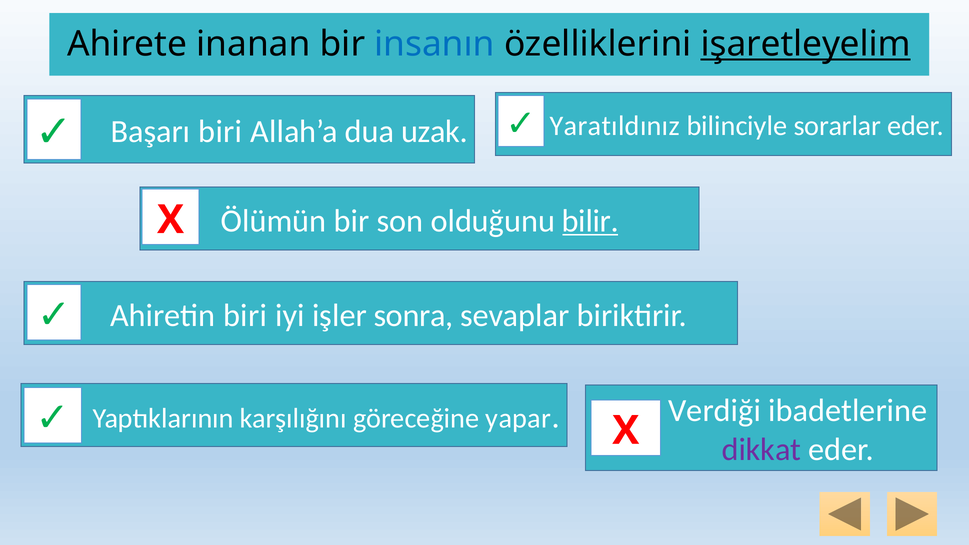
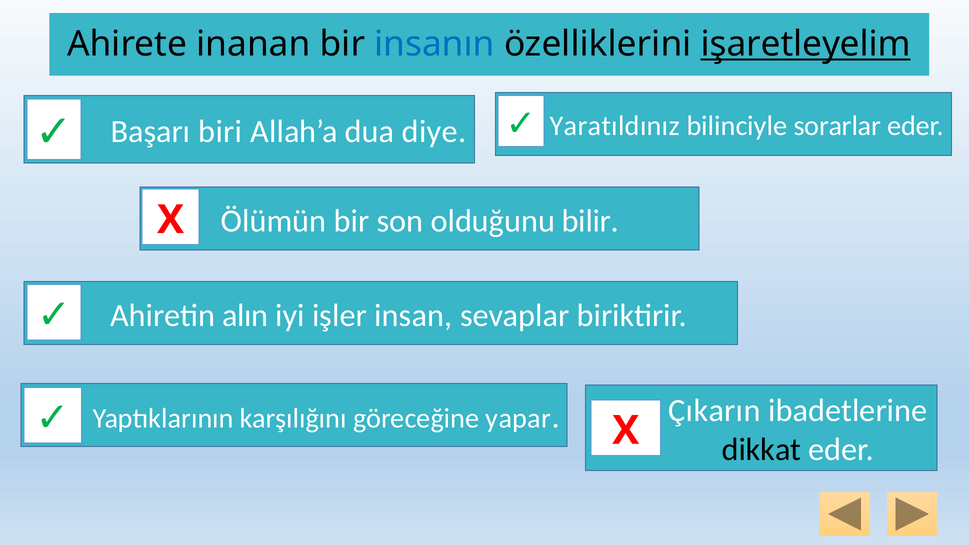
uzak: uzak -> diye (434, 132)
bilir underline: present -> none (590, 221)
Ahiretin biri: biri -> alın (245, 315)
sonra: sonra -> insan (413, 315)
Verdiği: Verdiği -> Çıkarın (714, 411)
dikkat colour: purple -> black (761, 449)
